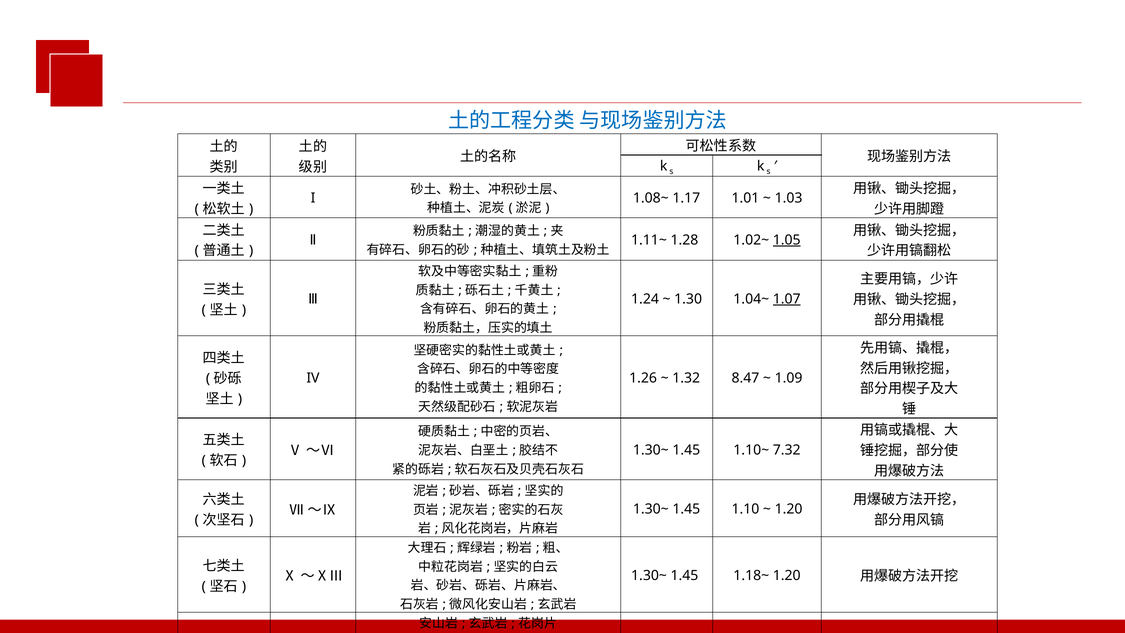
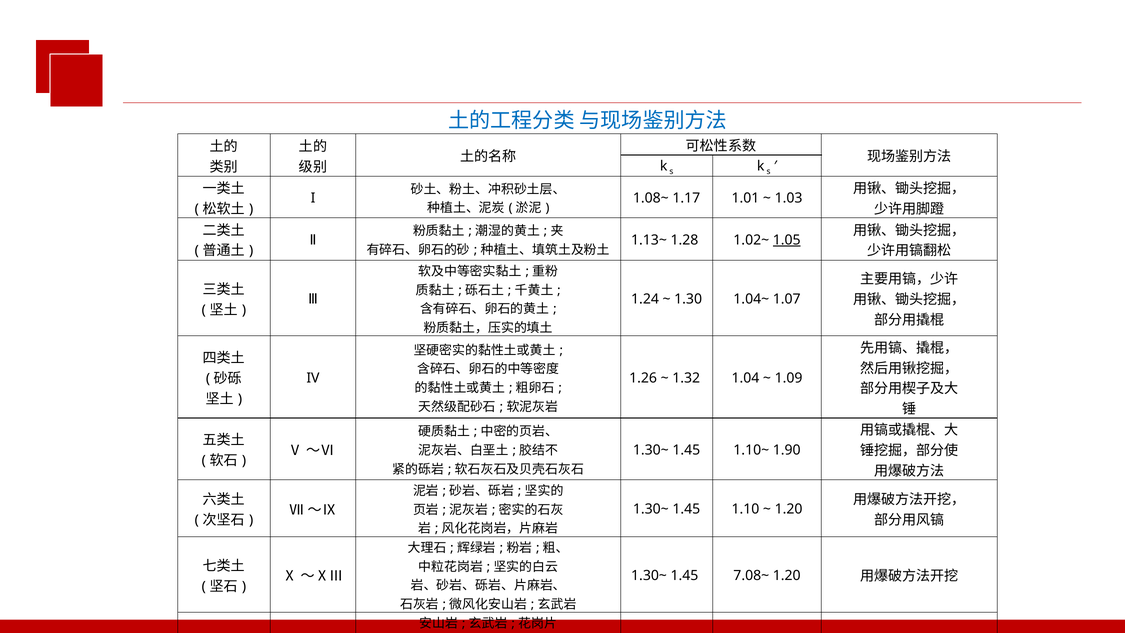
1.11~: 1.11~ -> 1.13~ (649, 240)
1.07 underline: present -> none (787, 299)
8.47: 8.47 -> 1.04 (745, 378)
7.32: 7.32 -> 1.90 (787, 450)
1.18~: 1.18~ -> 7.08~ (751, 575)
